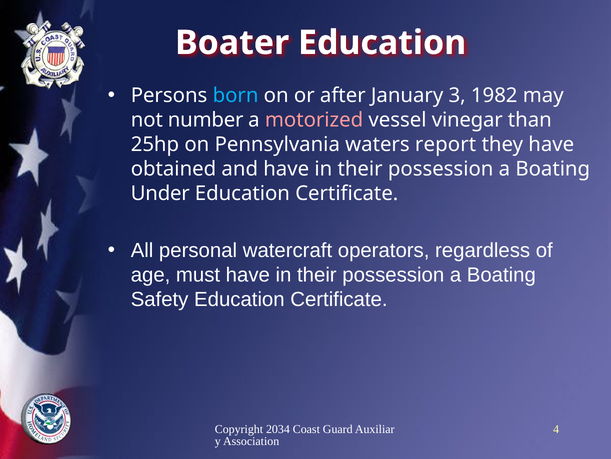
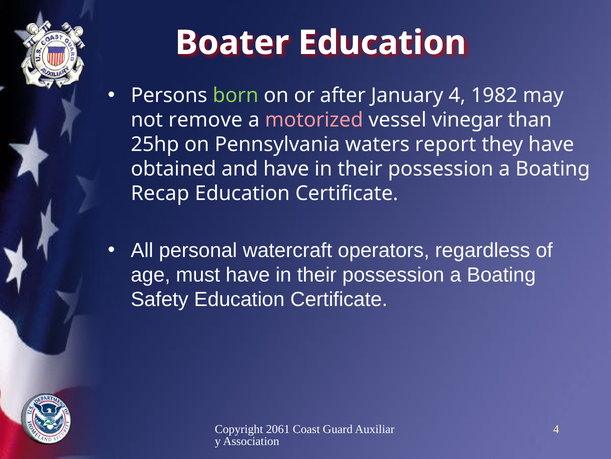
born colour: light blue -> light green (236, 95)
January 3: 3 -> 4 (457, 95)
number: number -> remove (205, 120)
Under: Under -> Recap (160, 193)
2034: 2034 -> 2061 (278, 429)
